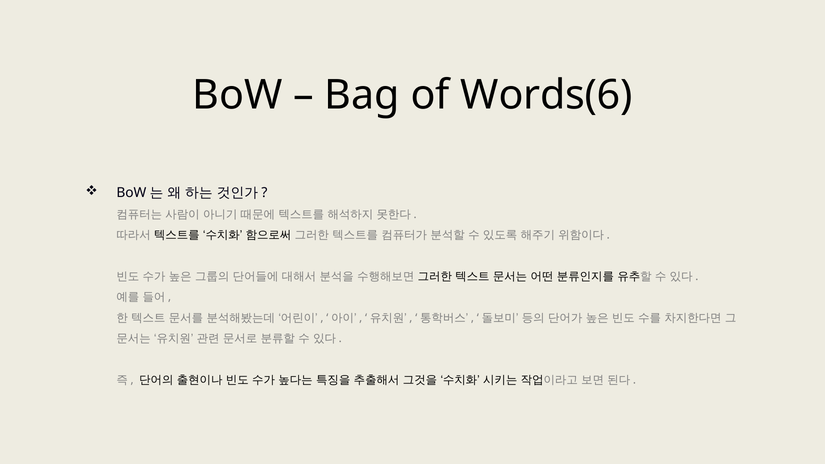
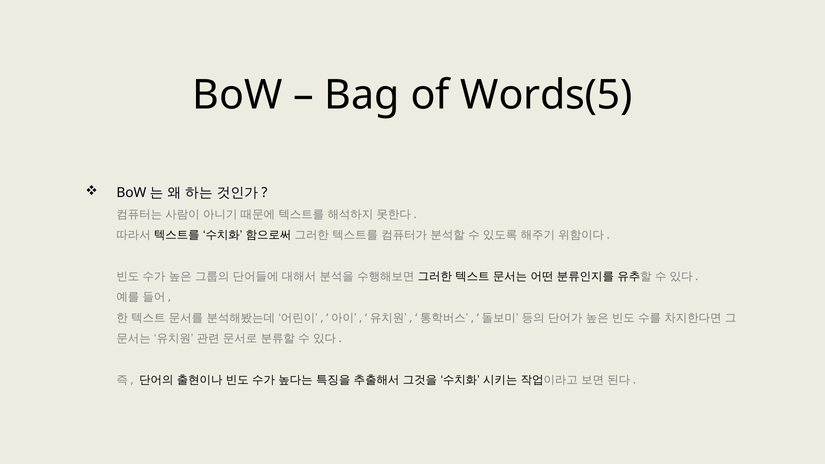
Words(6: Words(6 -> Words(5 (547, 95)
